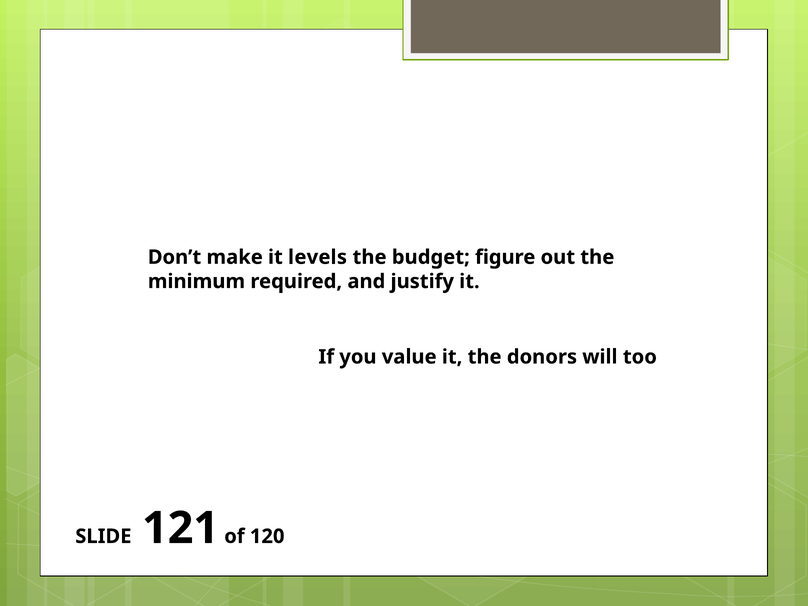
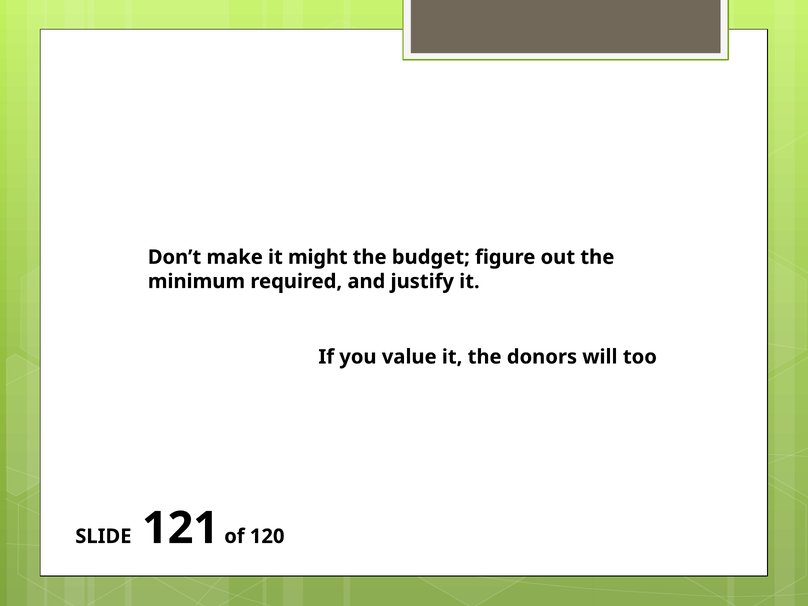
levels: levels -> might (318, 257)
